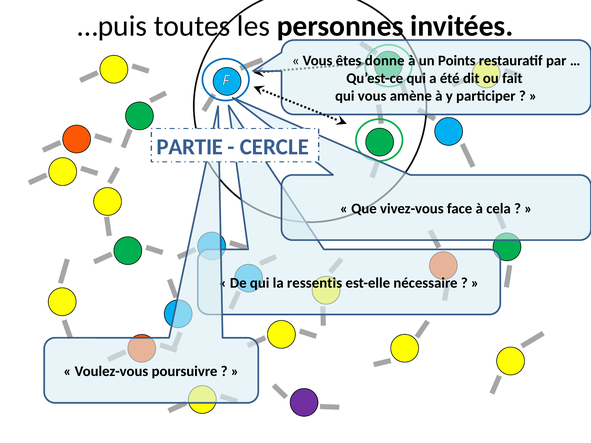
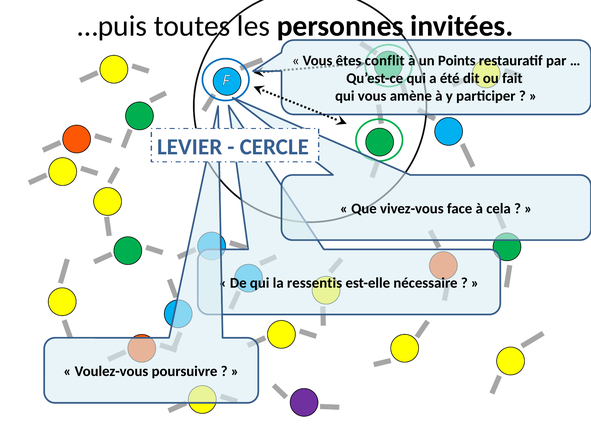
donne: donne -> conflit (385, 61)
PARTIE: PARTIE -> LEVIER (190, 147)
